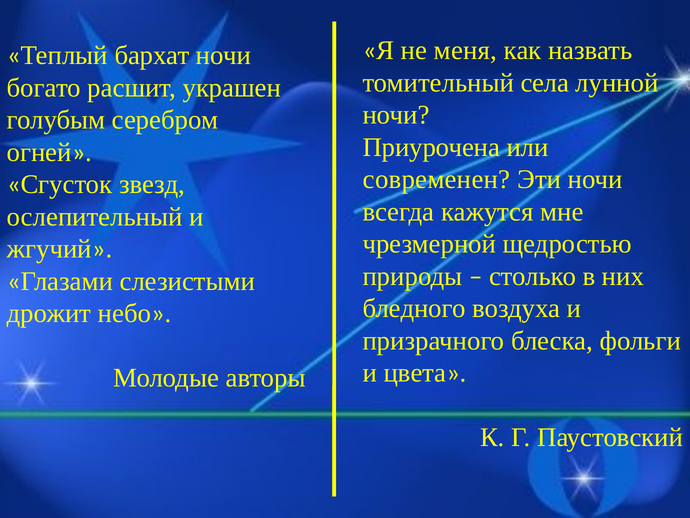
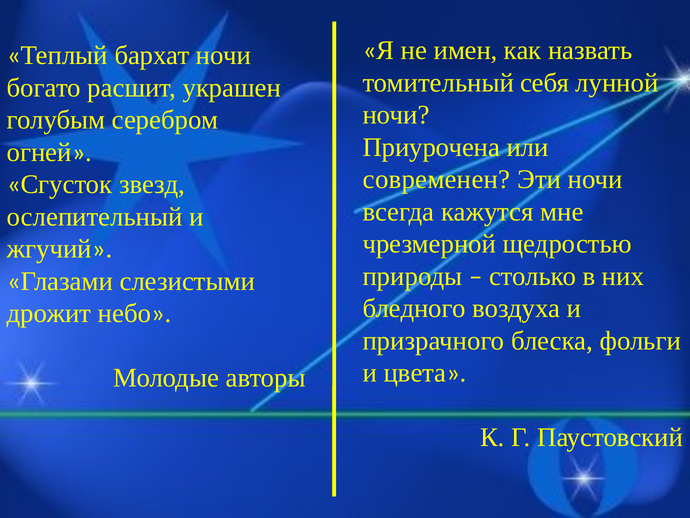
меня: меня -> имен (466, 50)
села: села -> себя (545, 83)
